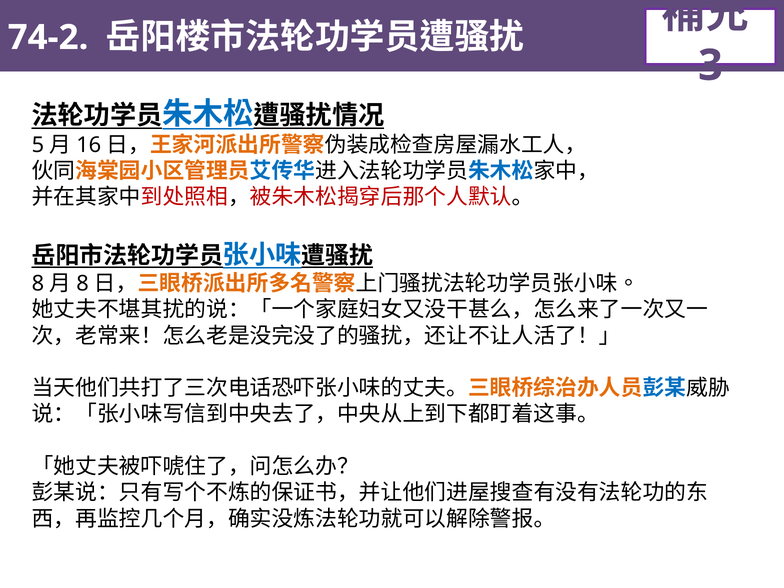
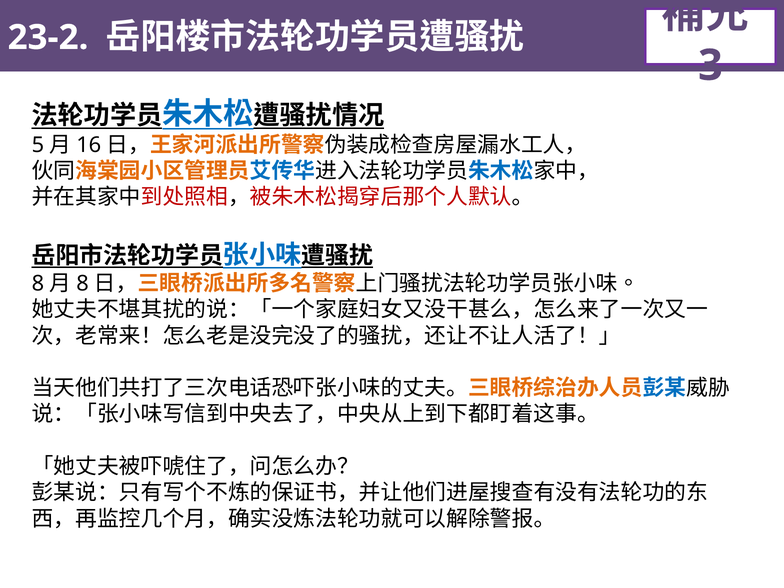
74-2: 74-2 -> 23-2 (48, 37)
